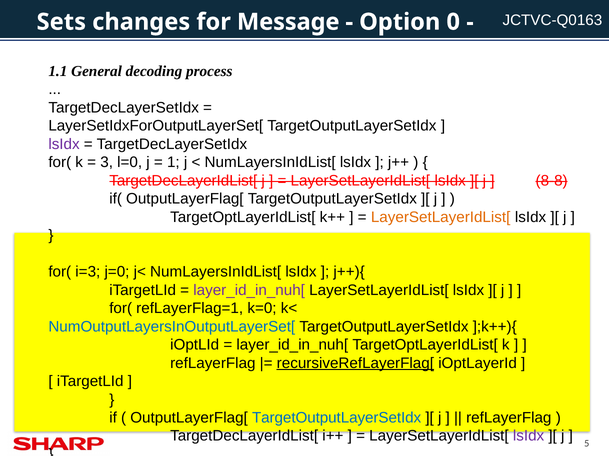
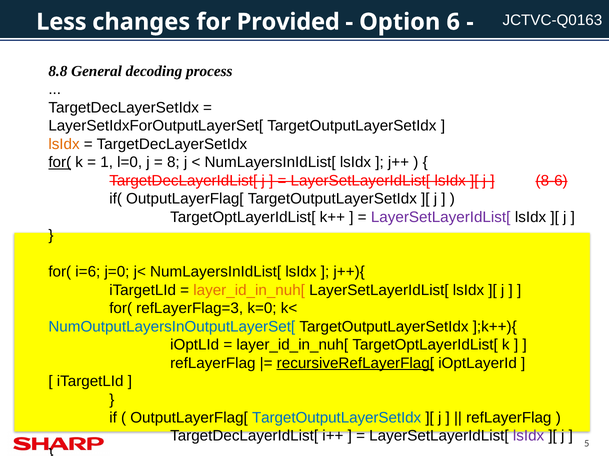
Sets: Sets -> Less (61, 22)
Message: Message -> Provided (288, 22)
0: 0 -> 6 (453, 22)
1.1: 1.1 -> 8.8 (58, 71)
lsIdx colour: purple -> orange (64, 144)
for( underline: none -> present (60, 163)
3: 3 -> 1 (107, 163)
1: 1 -> 8 (173, 163)
8‑8: 8‑8 -> 8‑6 (552, 181)
LayerSetLayerIdList[ colour: orange -> purple (441, 217)
i=3: i=3 -> i=6 (88, 272)
layer_id_in_nuh[ colour: purple -> orange (249, 291)
refLayerFlag=1: refLayerFlag=1 -> refLayerFlag=3 (190, 309)
